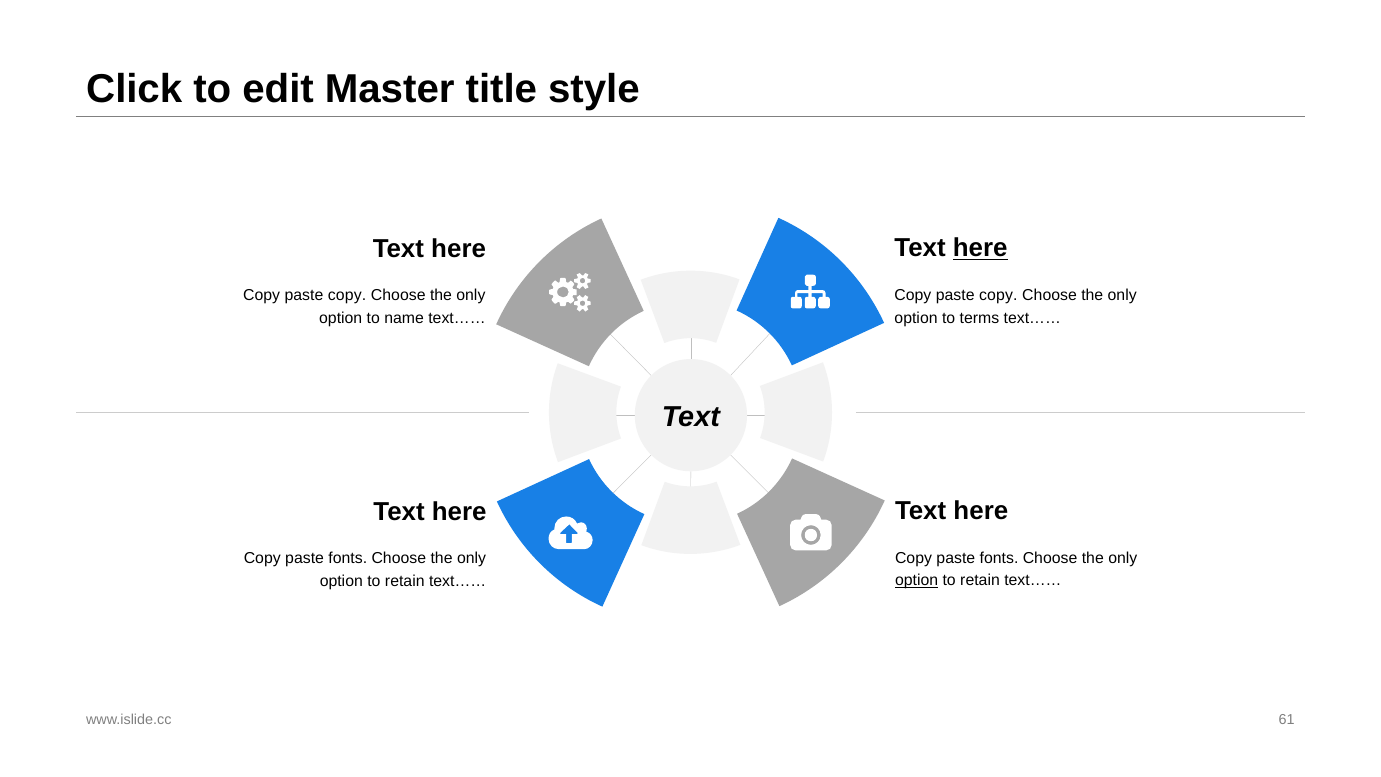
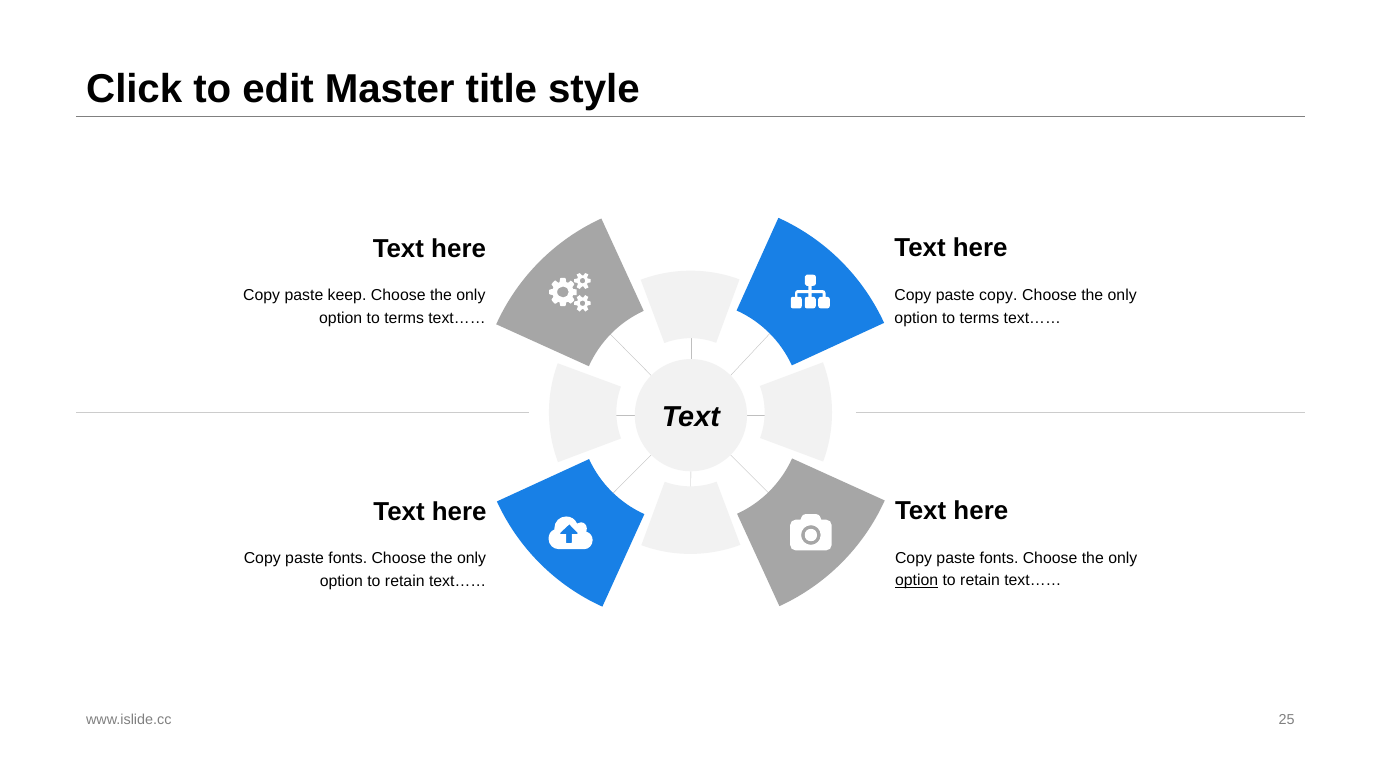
here underline: present -> none (980, 248)
copy: copy -> keep (347, 296)
name: name -> terms (404, 318)
61: 61 -> 25 (1287, 720)
